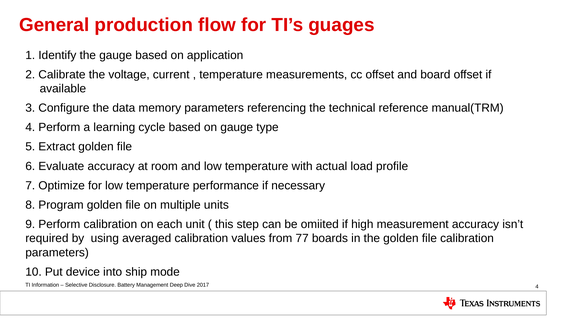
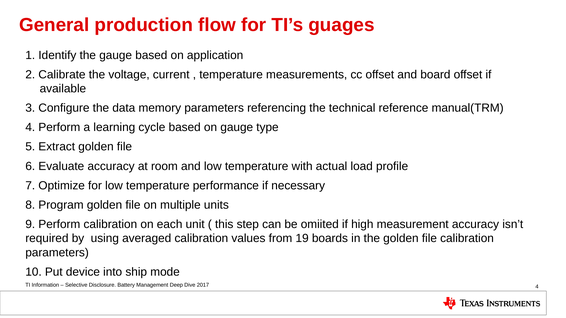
77: 77 -> 19 (302, 239)
